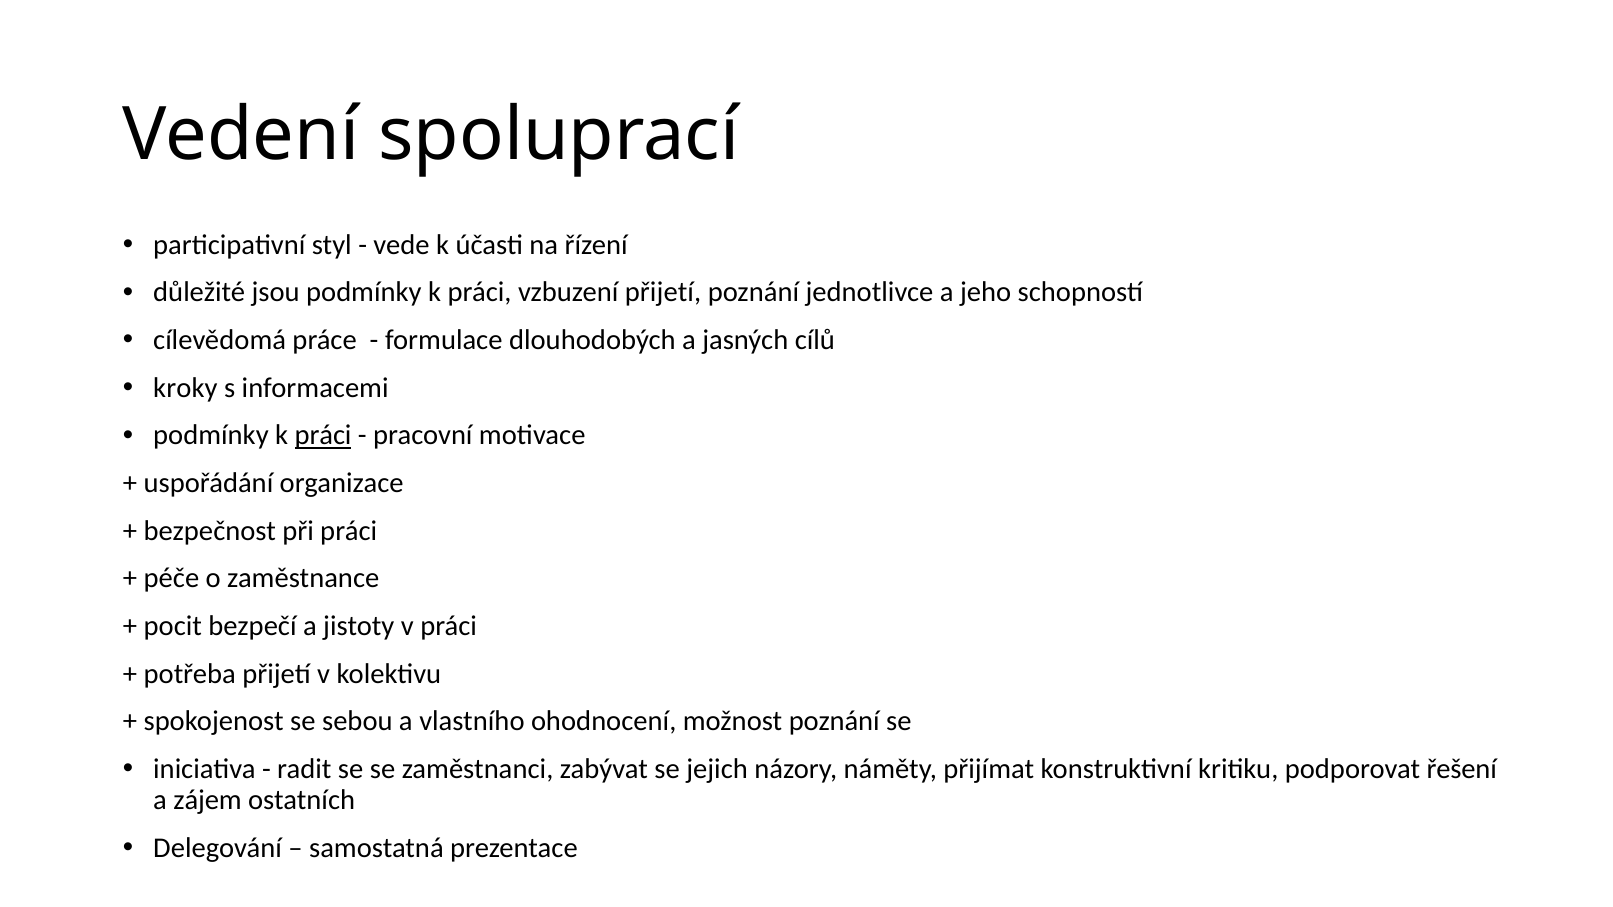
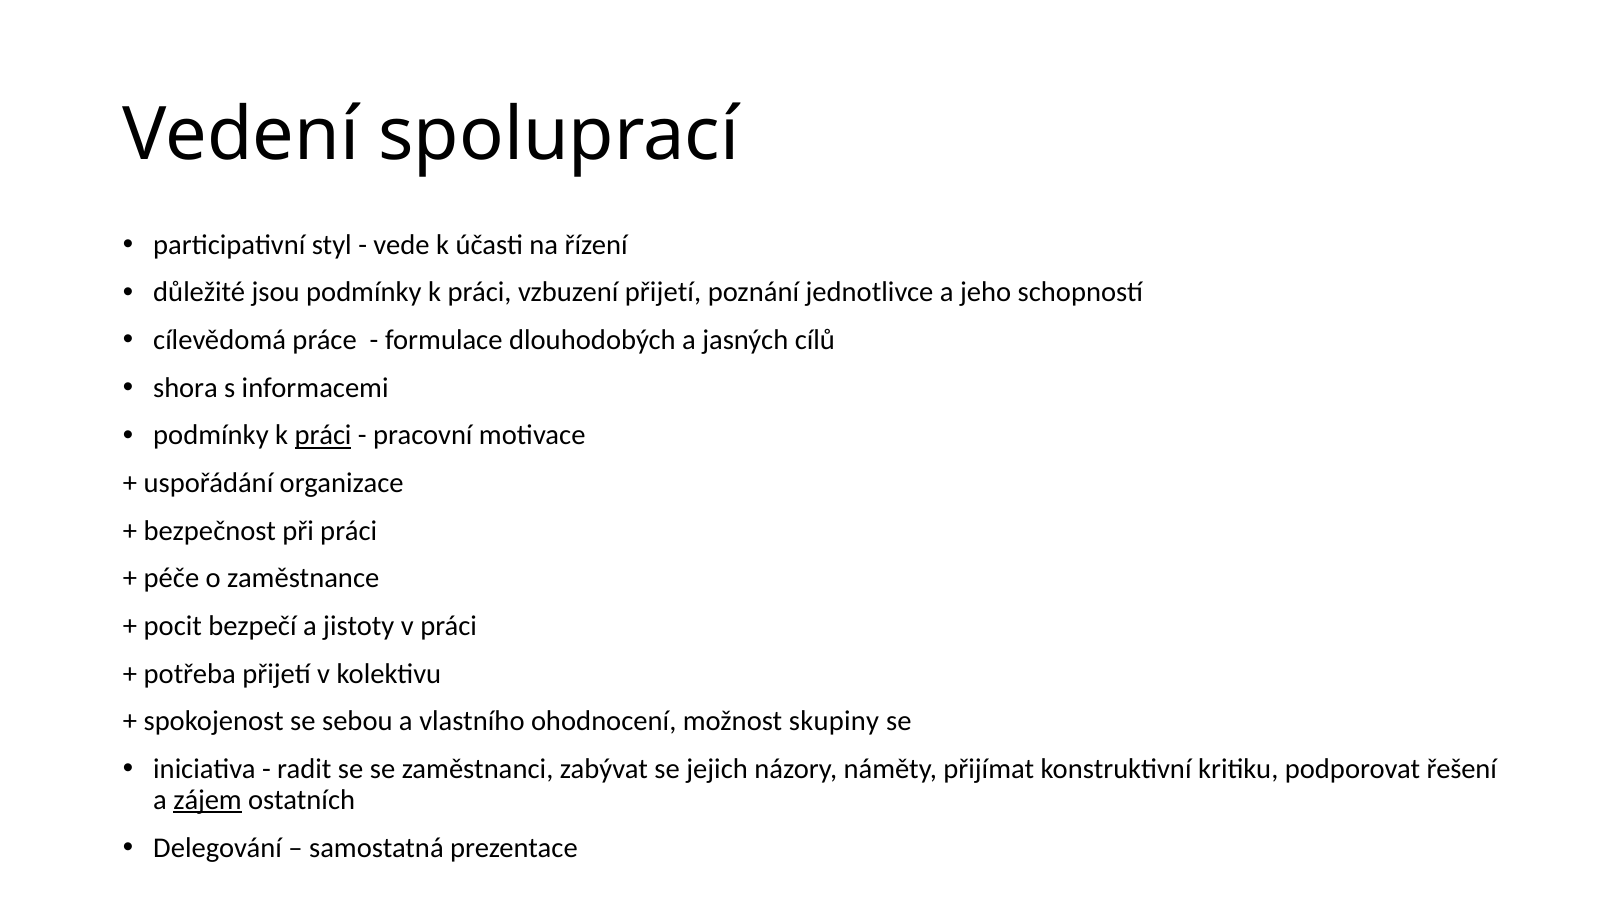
kroky: kroky -> shora (185, 388)
možnost poznání: poznání -> skupiny (834, 722)
zájem underline: none -> present (208, 800)
